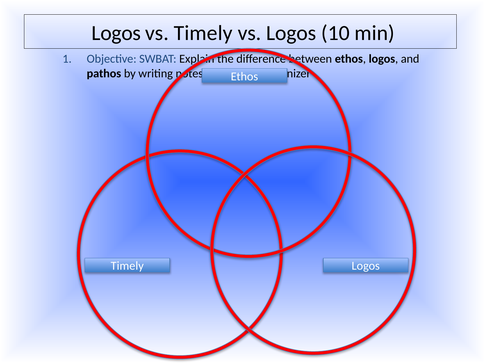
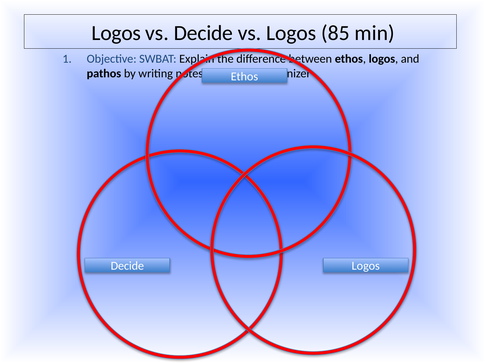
vs Timely: Timely -> Decide (203, 33)
10: 10 -> 85 (335, 33)
Timely: Timely -> Decide (127, 267)
